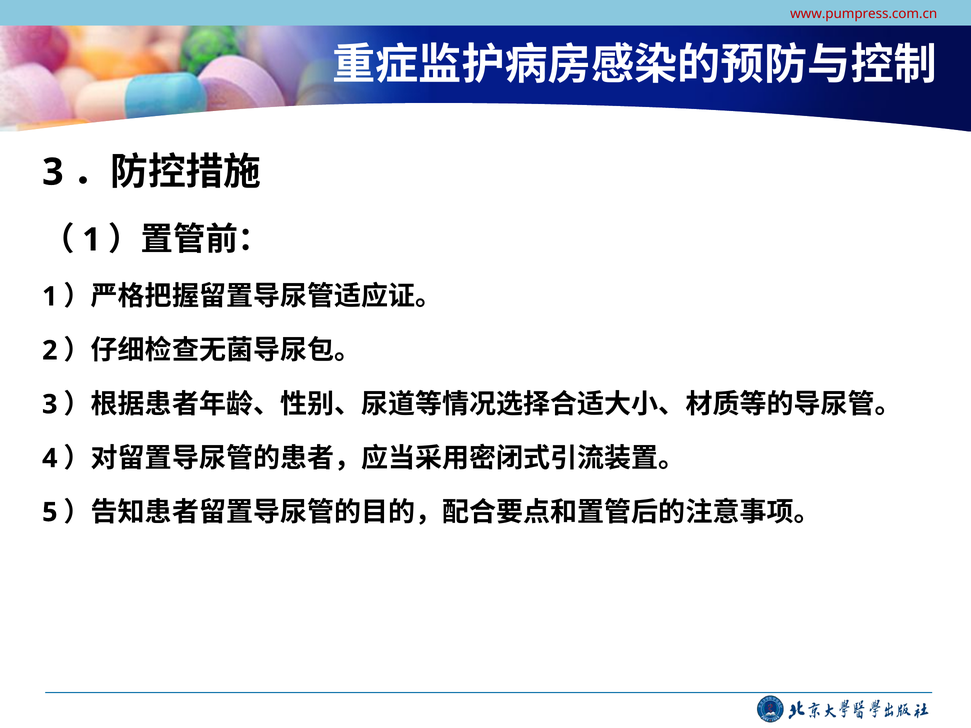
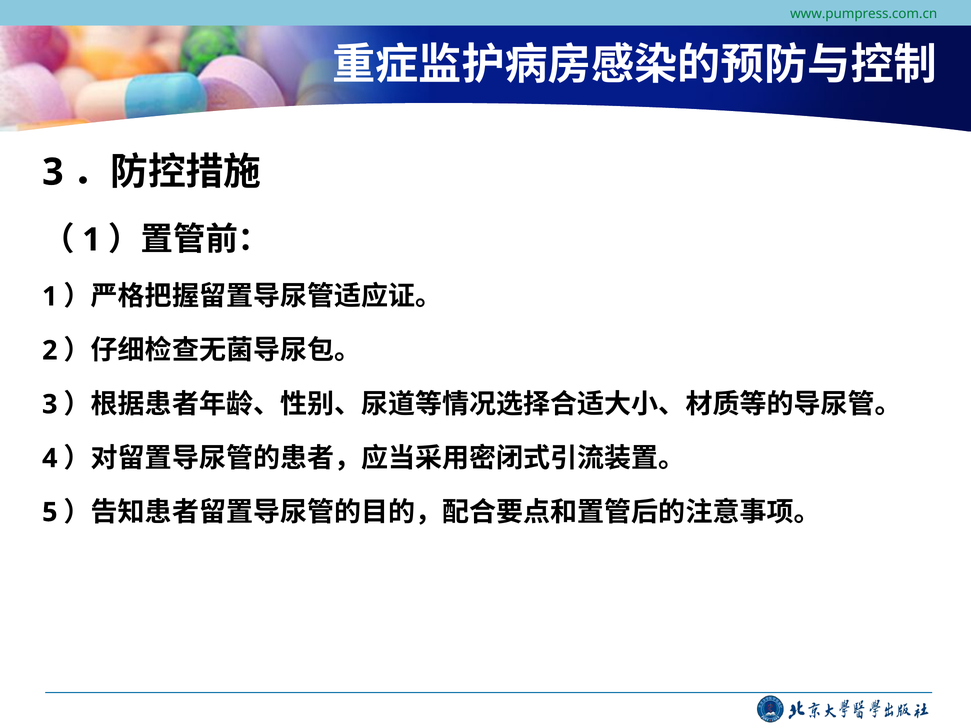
www.pumpress.com.cn colour: red -> green (864, 14)
